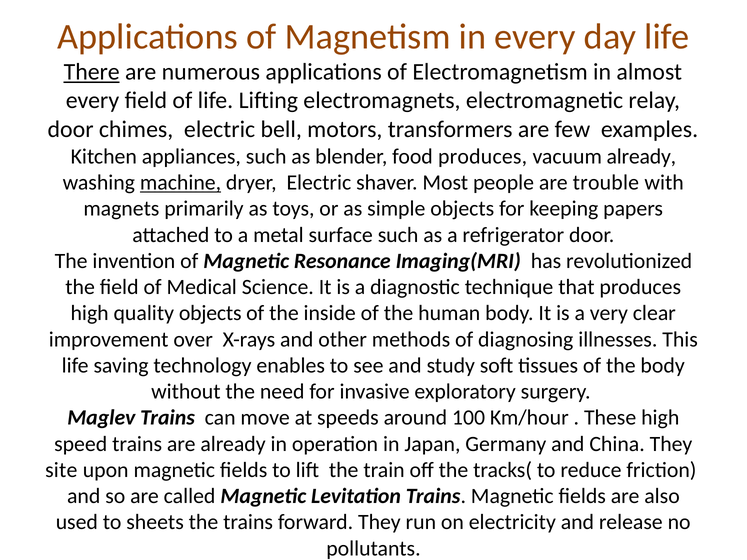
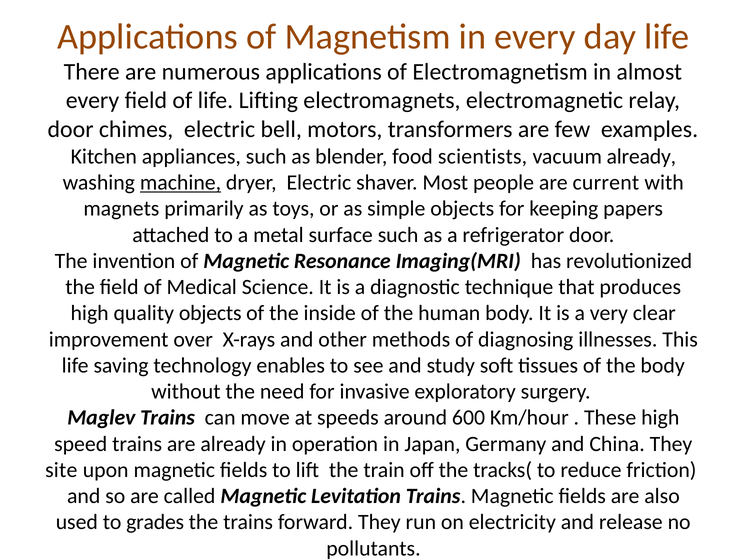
There underline: present -> none (92, 72)
food produces: produces -> scientists (483, 157)
trouble: trouble -> current (606, 183)
100: 100 -> 600 (469, 418)
sheets: sheets -> grades (155, 523)
